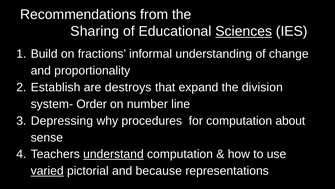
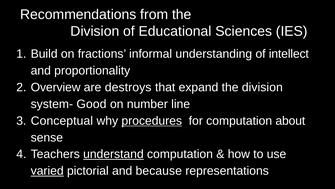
Sharing: Sharing -> Division (95, 31)
Sciences underline: present -> none (244, 31)
change: change -> intellect (289, 54)
Establish: Establish -> Overview (56, 87)
Order: Order -> Good (91, 104)
Depressing: Depressing -> Conceptual (62, 120)
procedures underline: none -> present (152, 120)
